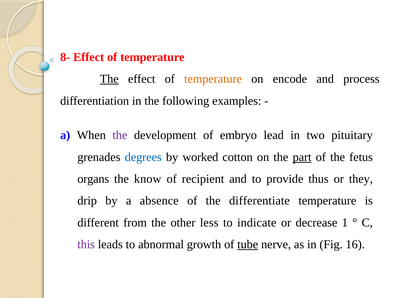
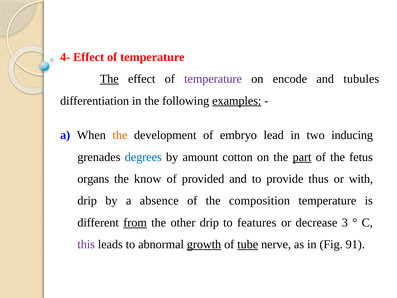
8-: 8- -> 4- (65, 57)
temperature colour: orange -> purple (213, 79)
process: process -> tubules (361, 79)
examples underline: none -> present (237, 101)
the colour: purple -> orange (120, 135)
pituitary: pituitary -> inducing (352, 135)
worked: worked -> amount (200, 157)
recipient: recipient -> provided (203, 179)
they: they -> with (361, 179)
differentiate: differentiate -> composition (259, 201)
from underline: none -> present (135, 222)
other less: less -> drip (209, 222)
indicate: indicate -> features (257, 222)
1: 1 -> 3 (345, 222)
growth underline: none -> present (204, 244)
16: 16 -> 91 (355, 244)
